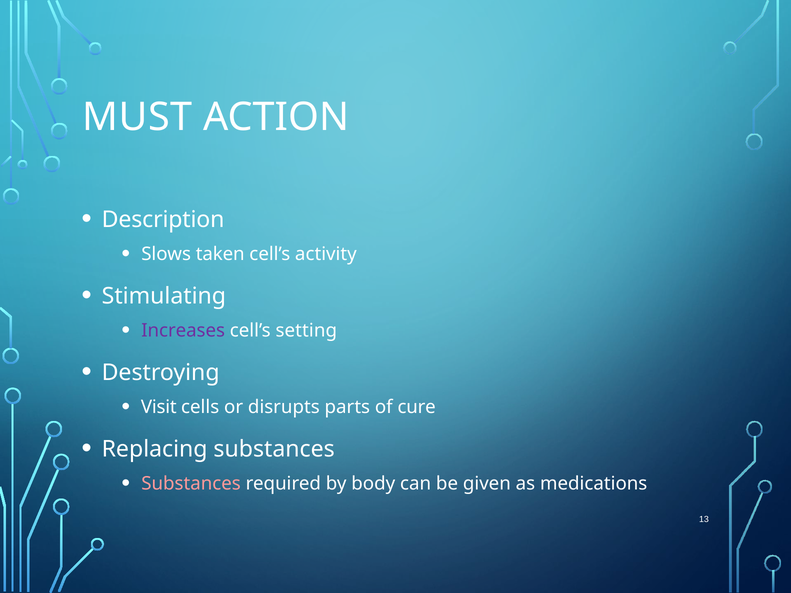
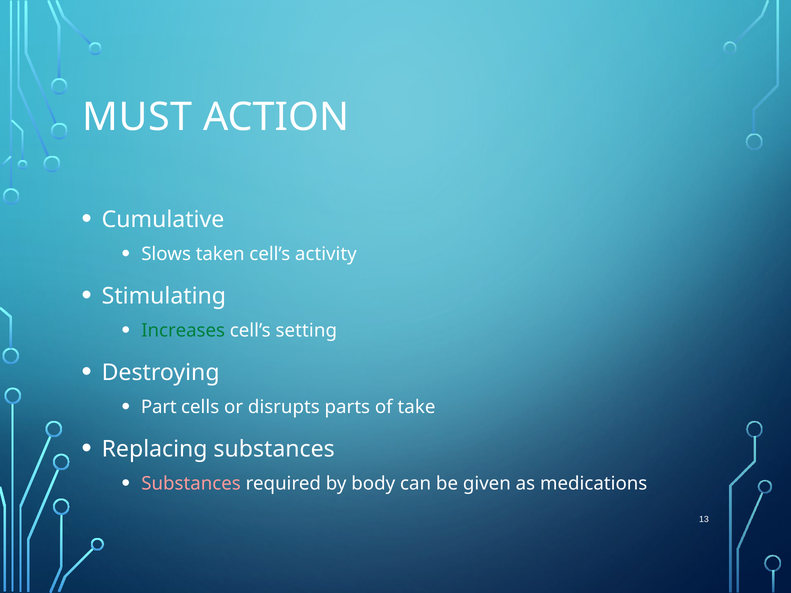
Description: Description -> Cumulative (163, 220)
Increases colour: purple -> green (183, 331)
Visit: Visit -> Part (159, 407)
cure: cure -> take (417, 407)
